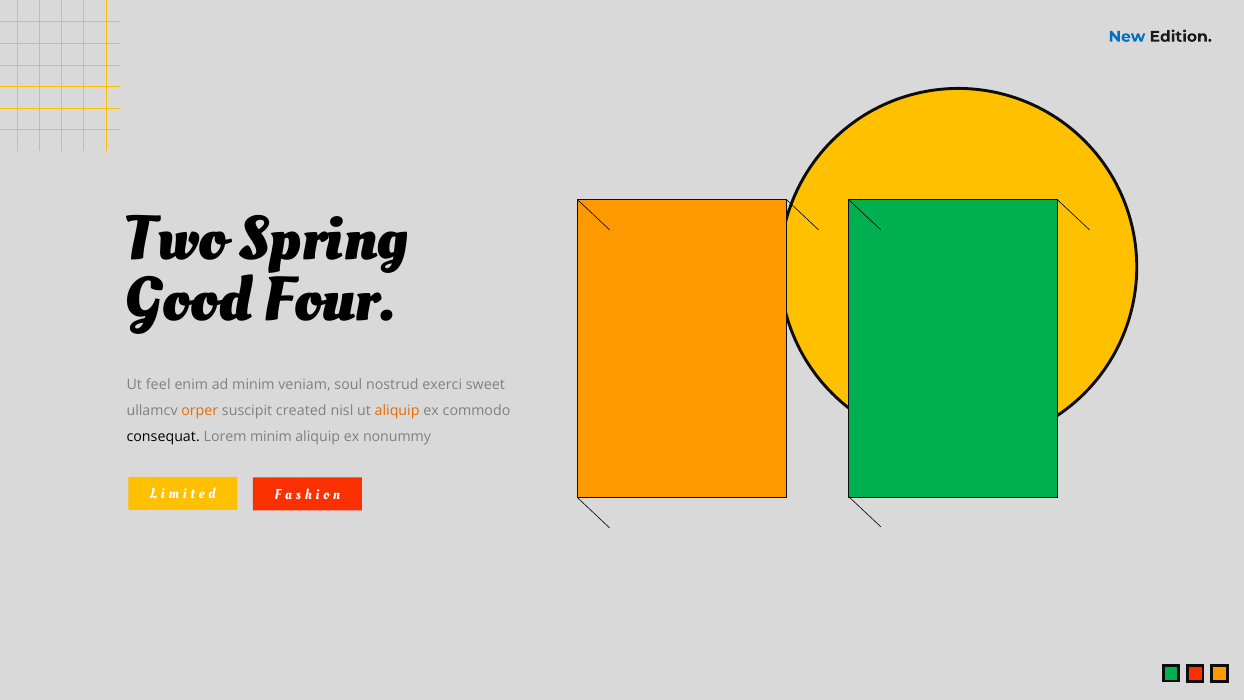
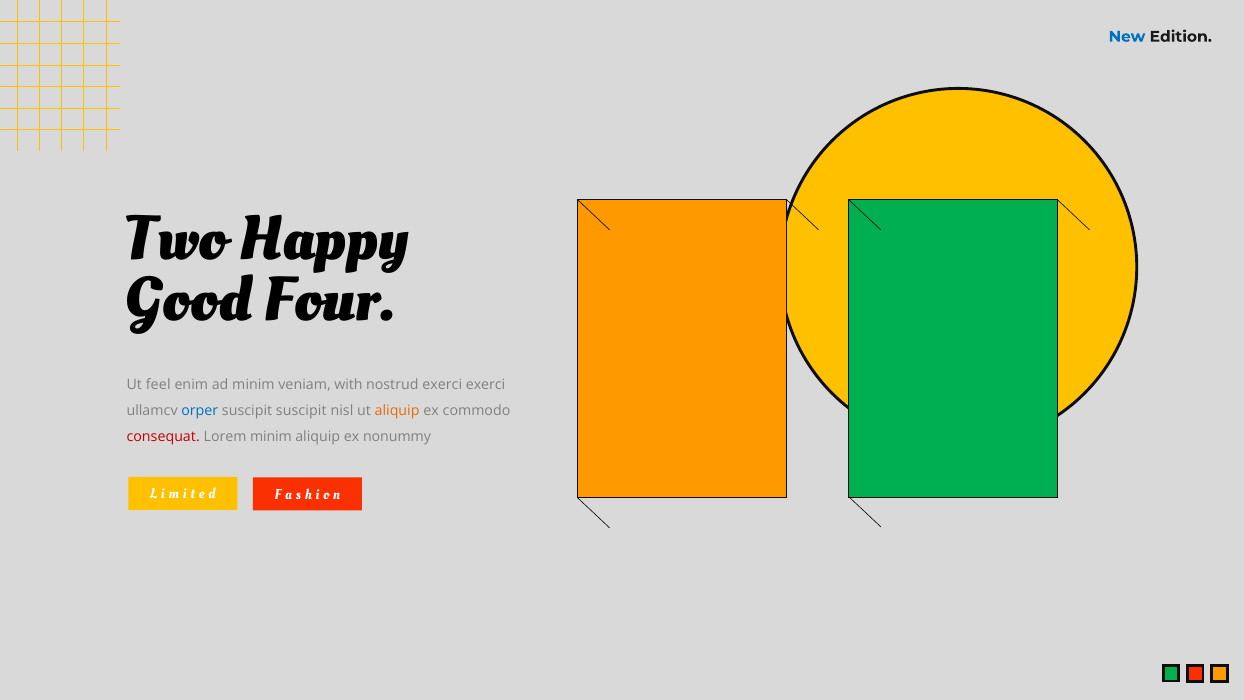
Spring: Spring -> Happy (324, 239)
soul: soul -> with (348, 385)
exerci sweet: sweet -> exerci (485, 385)
orper colour: orange -> blue (200, 411)
suscipit created: created -> suscipit (301, 411)
consequat colour: black -> red (163, 436)
